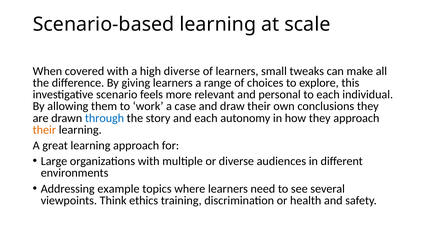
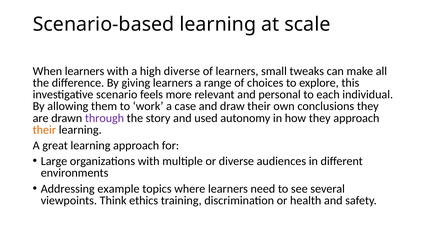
When covered: covered -> learners (85, 71)
through colour: blue -> purple (104, 118)
and each: each -> used (206, 118)
